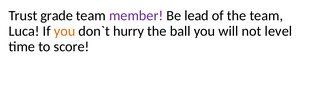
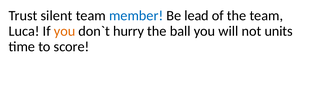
grade: grade -> silent (57, 16)
member colour: purple -> blue (136, 16)
level: level -> units (279, 31)
